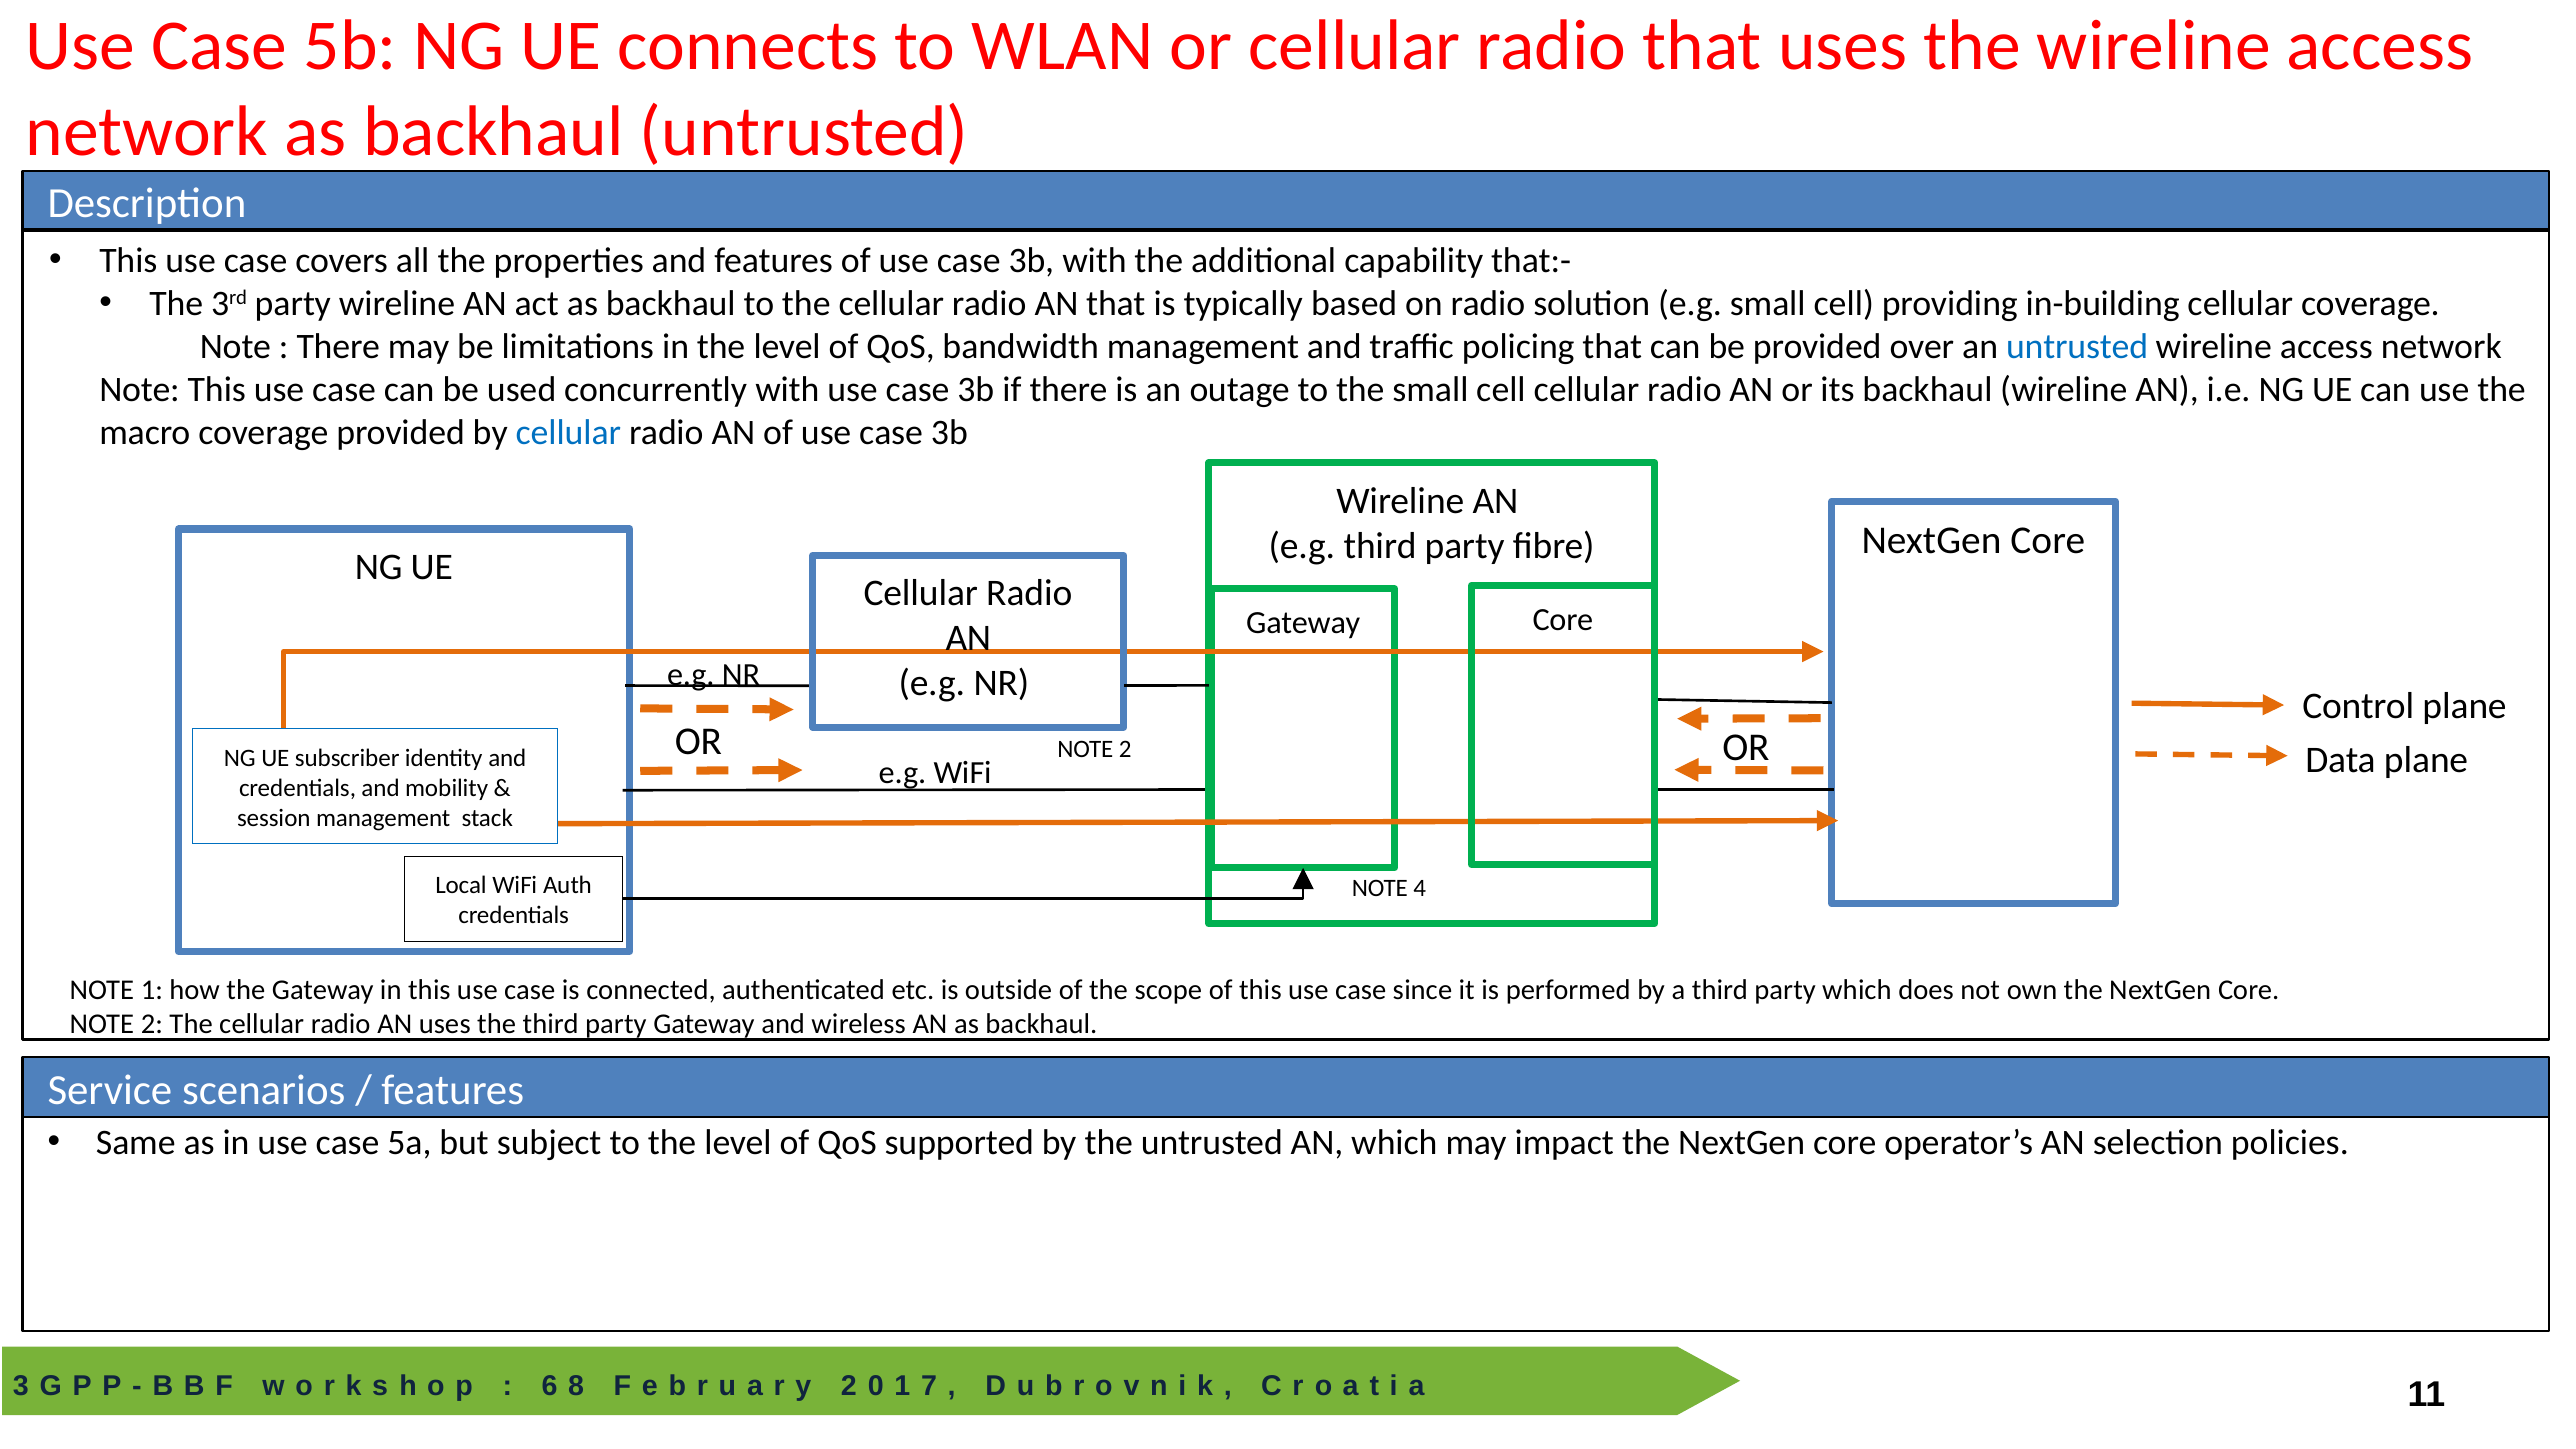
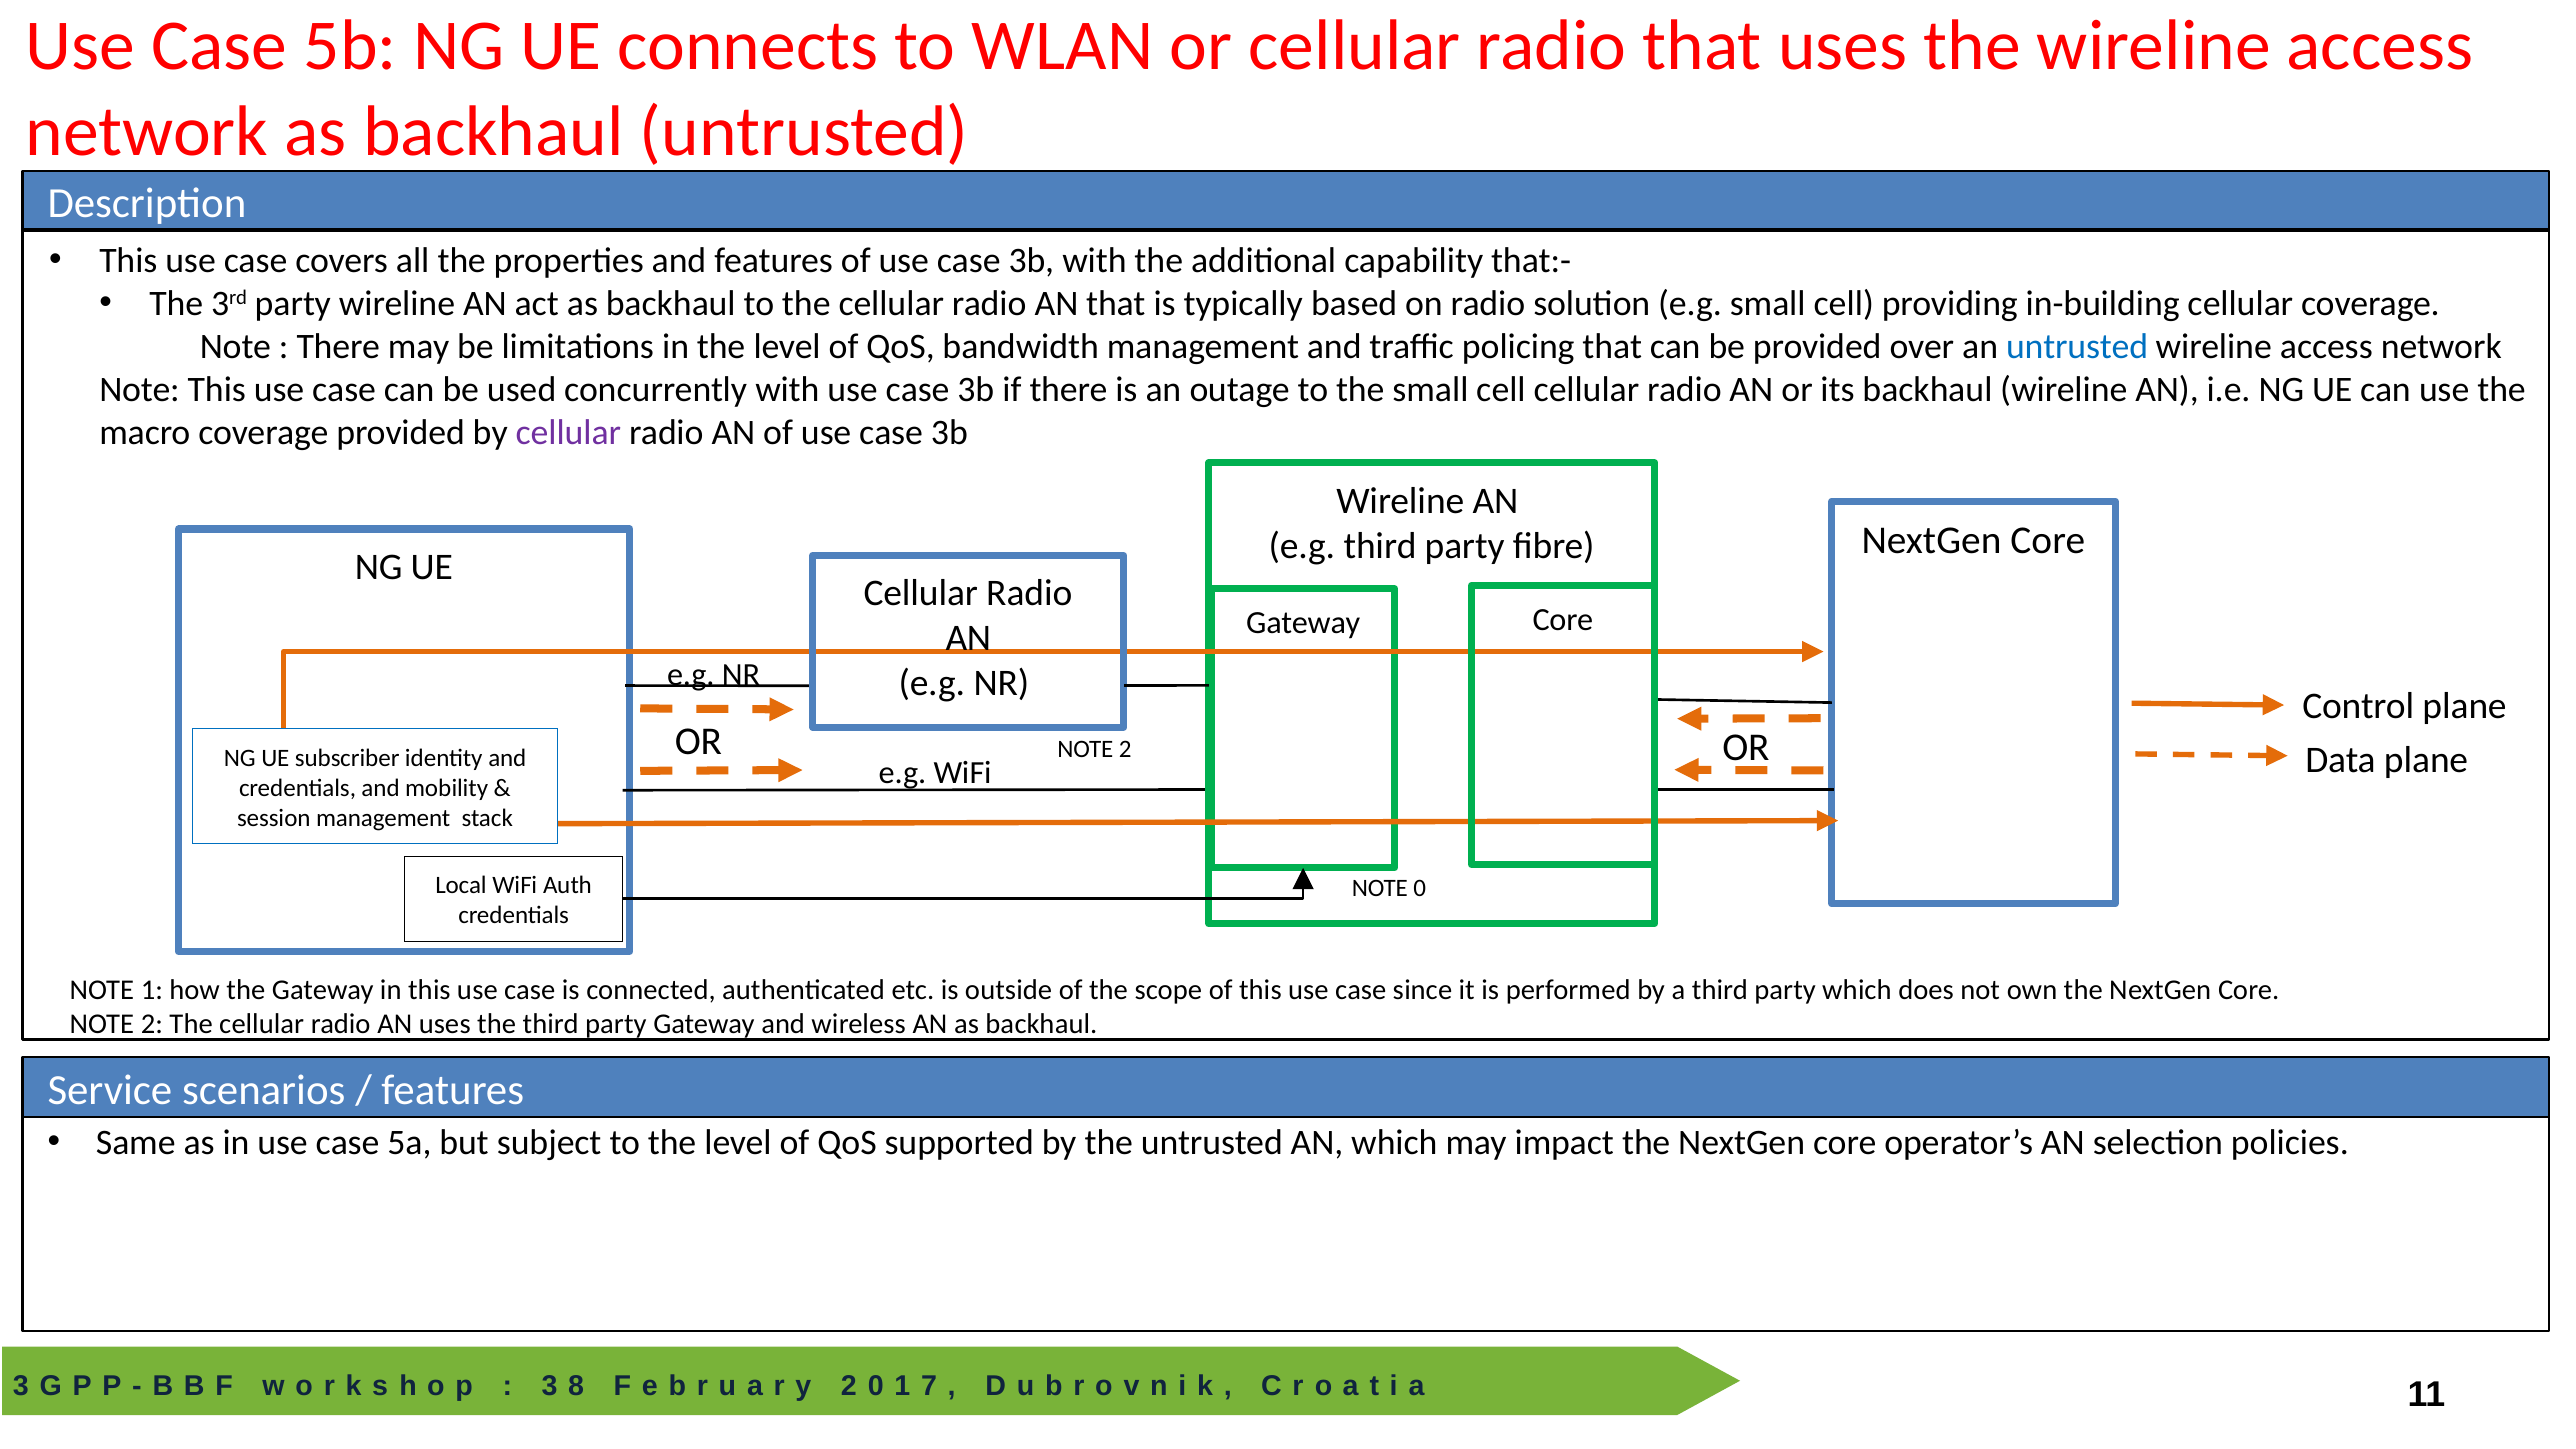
cellular colour: blue -> purple (568, 433)
NOTE 4: 4 -> 0 (1420, 888)
6: 6 -> 3 (550, 1386)
